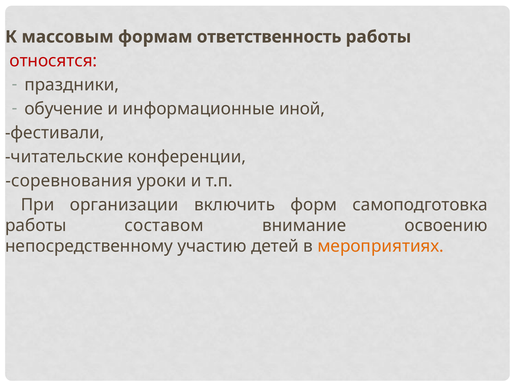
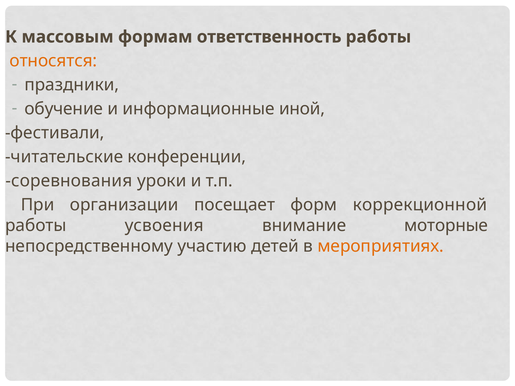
относятся colour: red -> orange (53, 61)
включить: включить -> посещает (235, 205)
самоподготовка: самоподготовка -> коррекционной (420, 205)
составом: составом -> усвоения (164, 226)
освоению: освоению -> моторные (446, 226)
